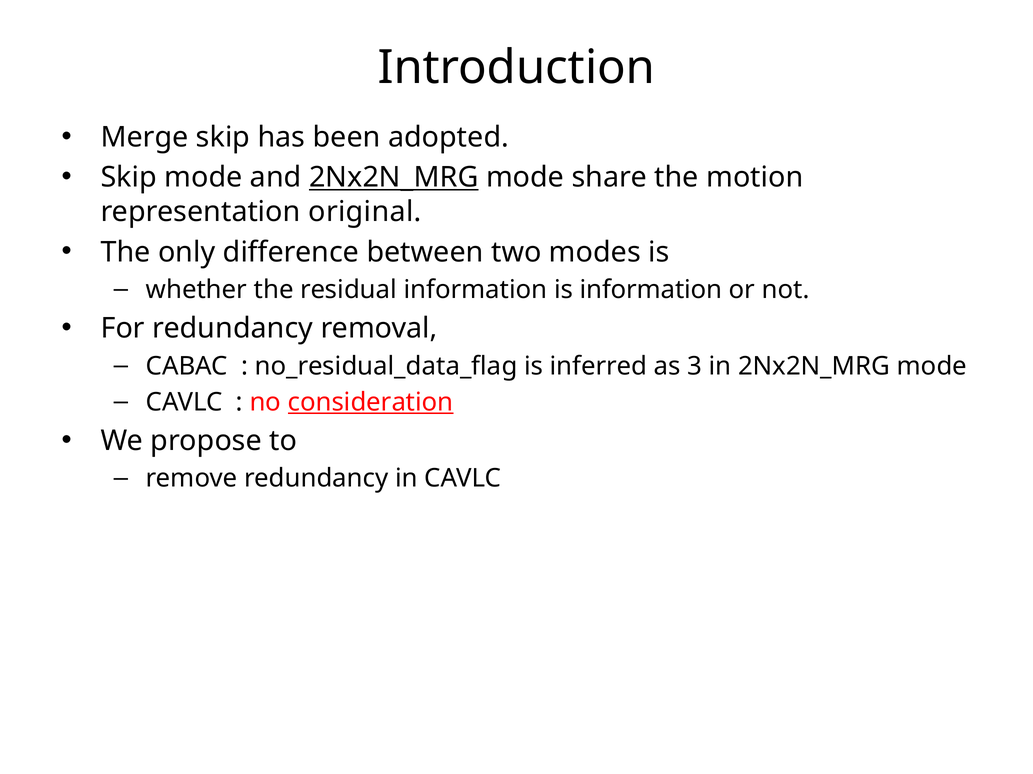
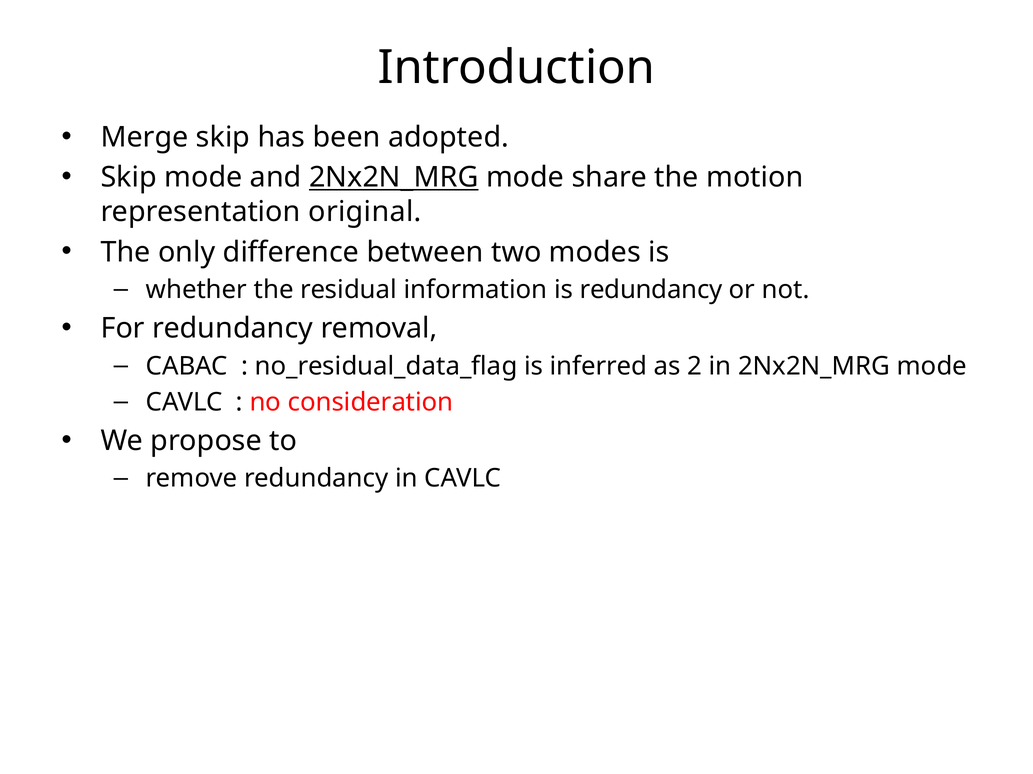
is information: information -> redundancy (651, 290)
3: 3 -> 2 (695, 366)
consideration underline: present -> none (371, 403)
